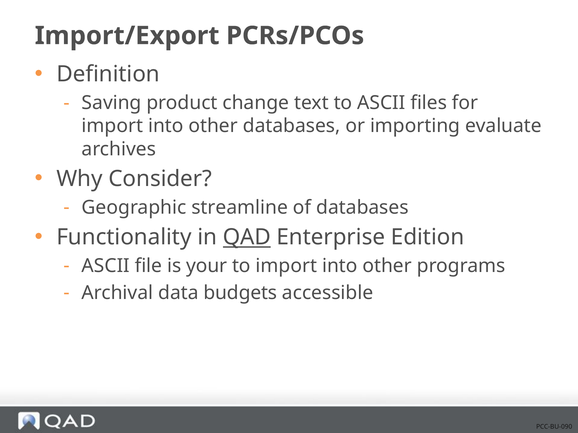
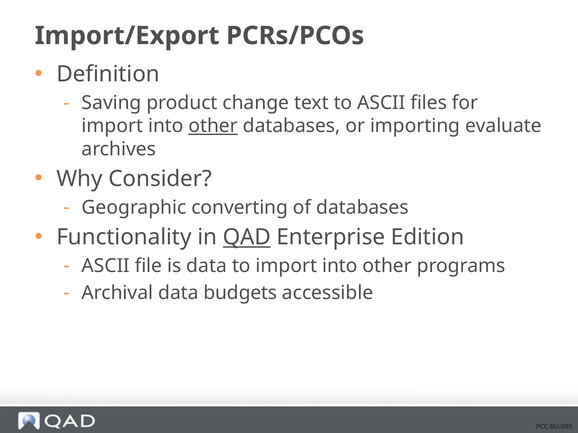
other underline: none -> present (213, 126)
streamline: streamline -> converting (240, 208)
is your: your -> data (207, 266)
